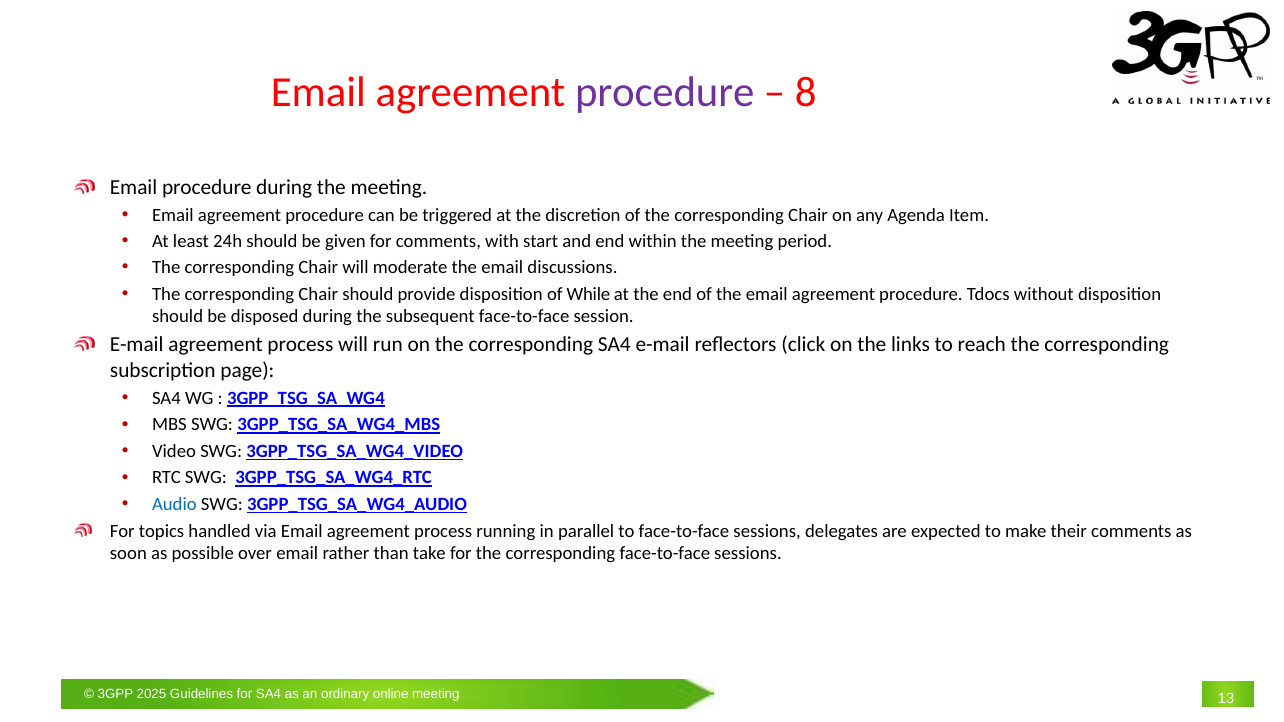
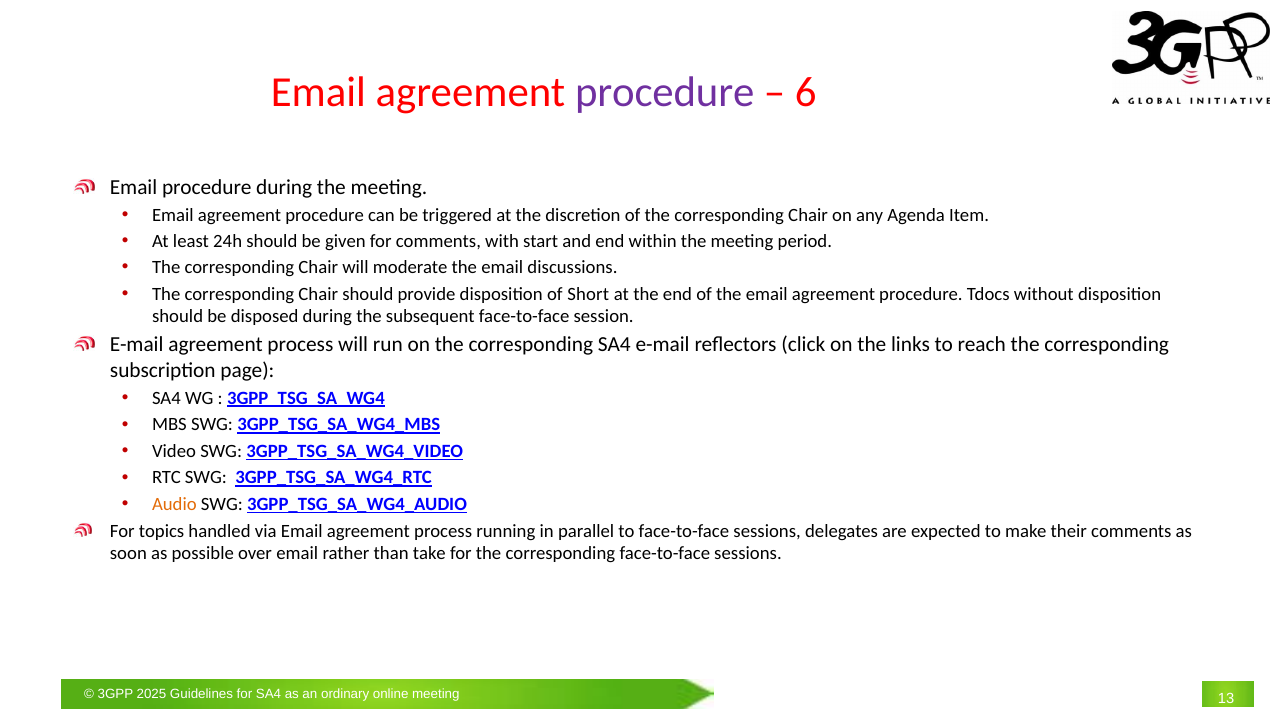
8: 8 -> 6 (806, 92)
While: While -> Short (588, 294)
Audio colour: blue -> orange (174, 505)
